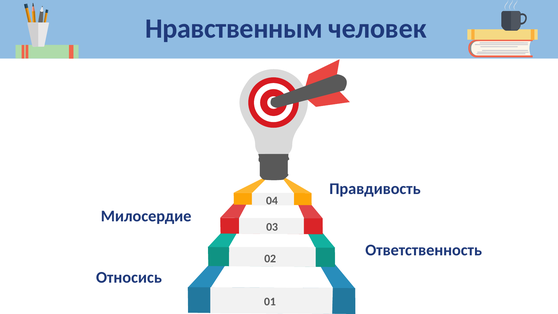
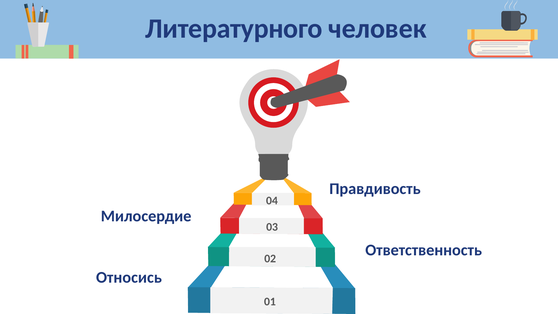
Нравственным: Нравственным -> Литературного (234, 29)
